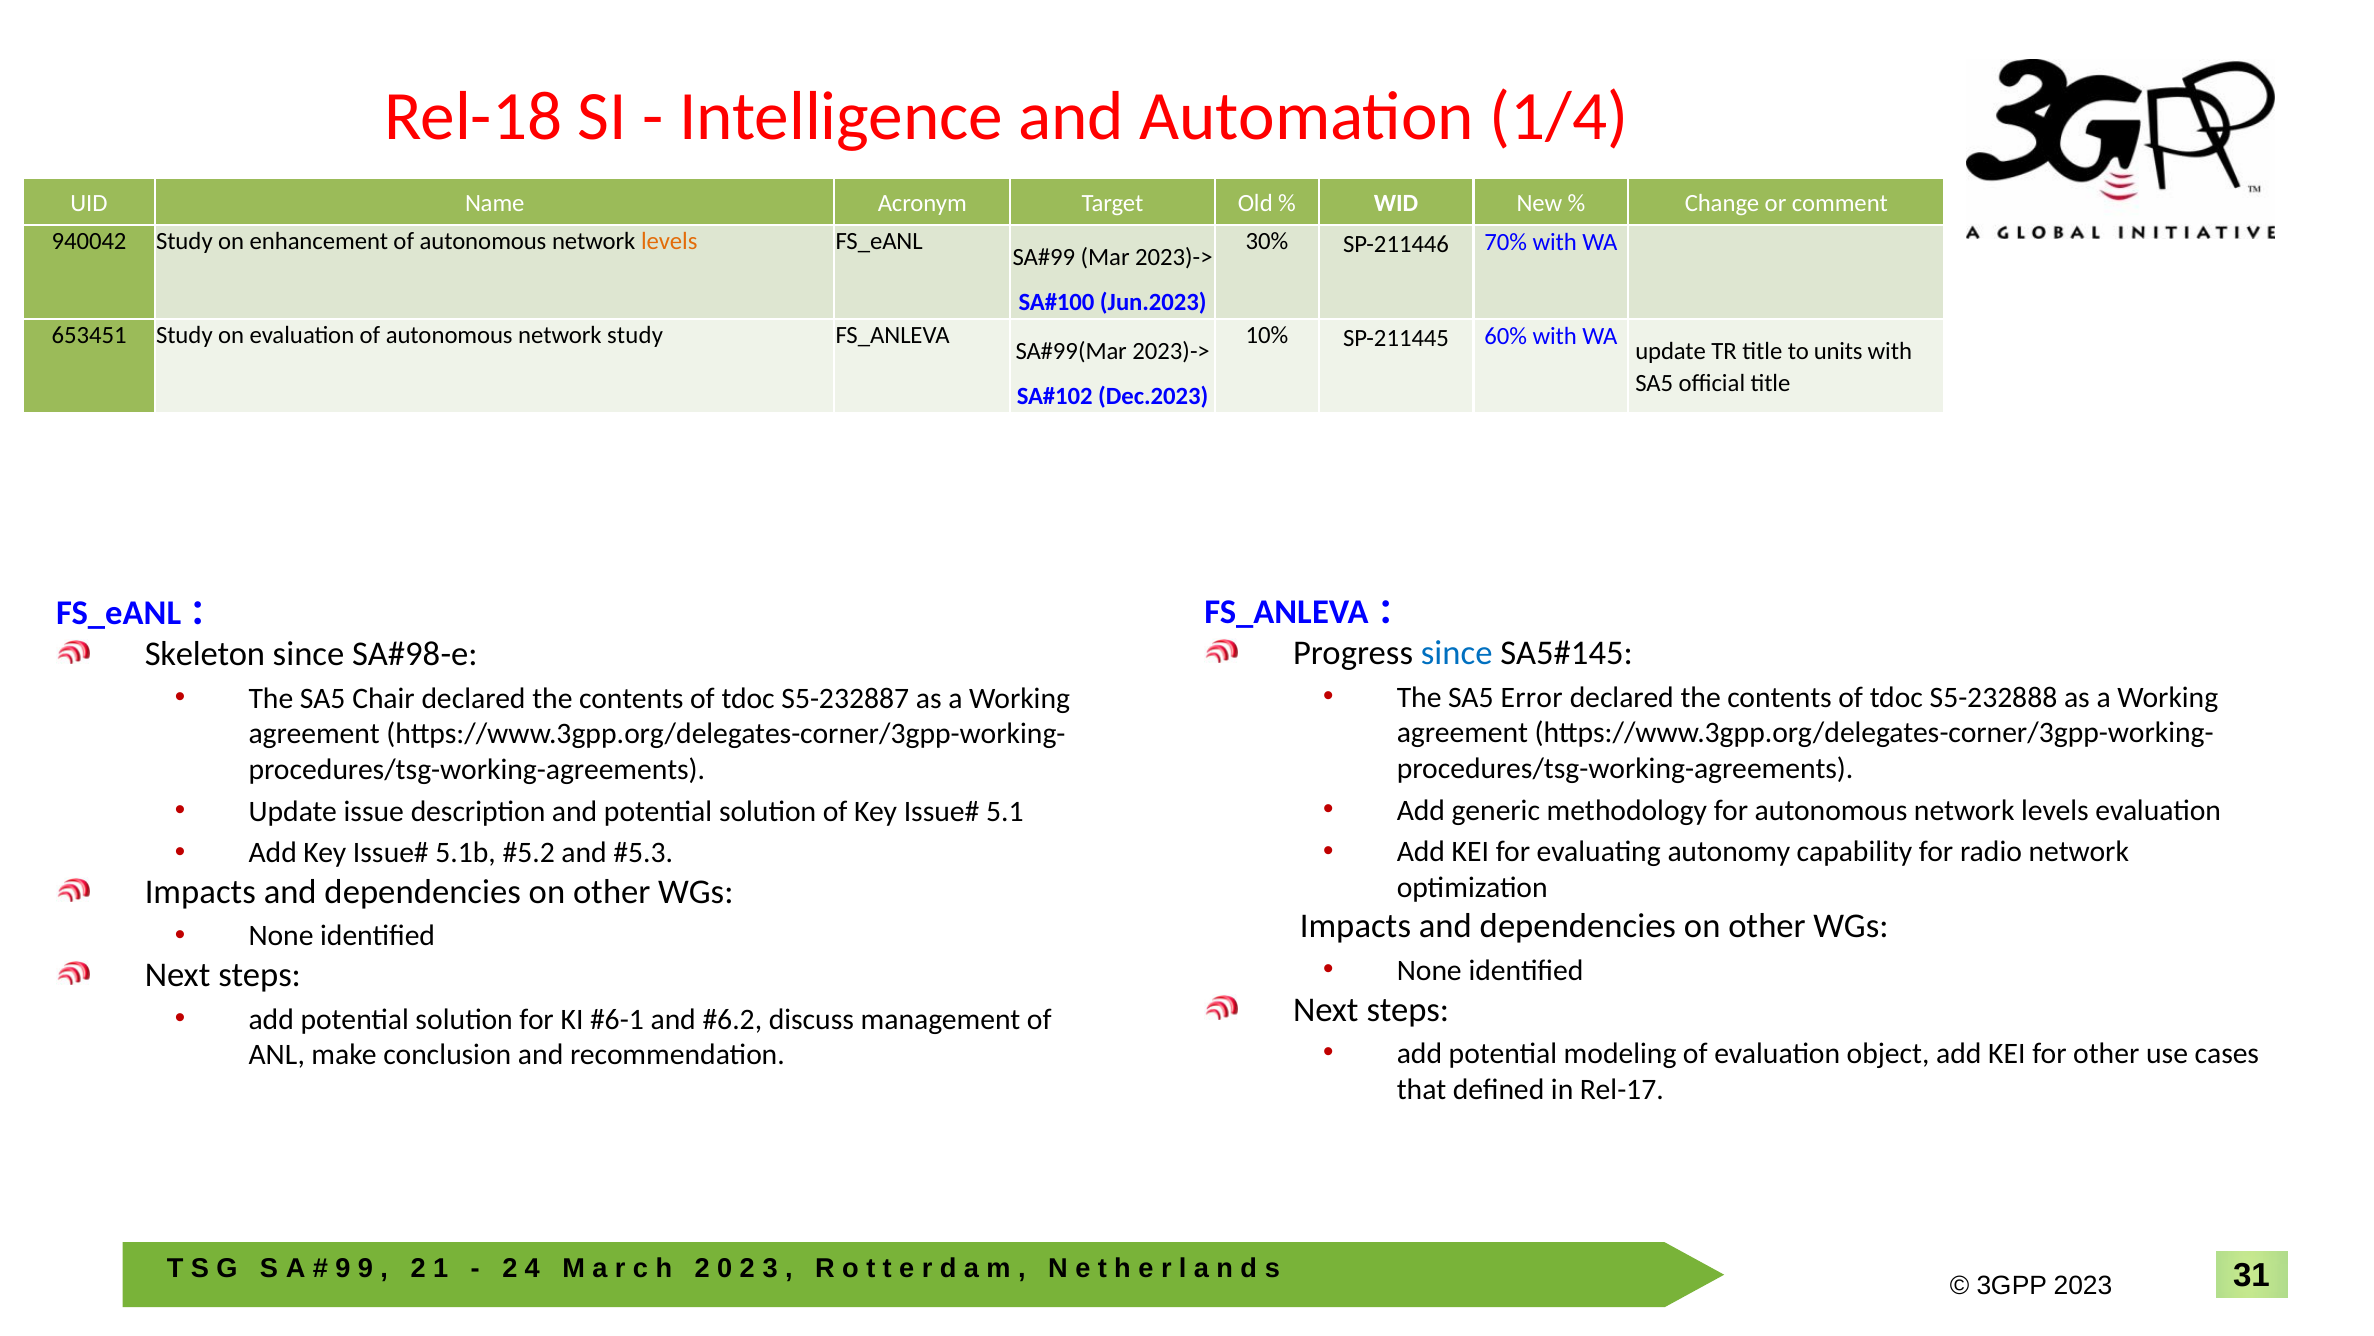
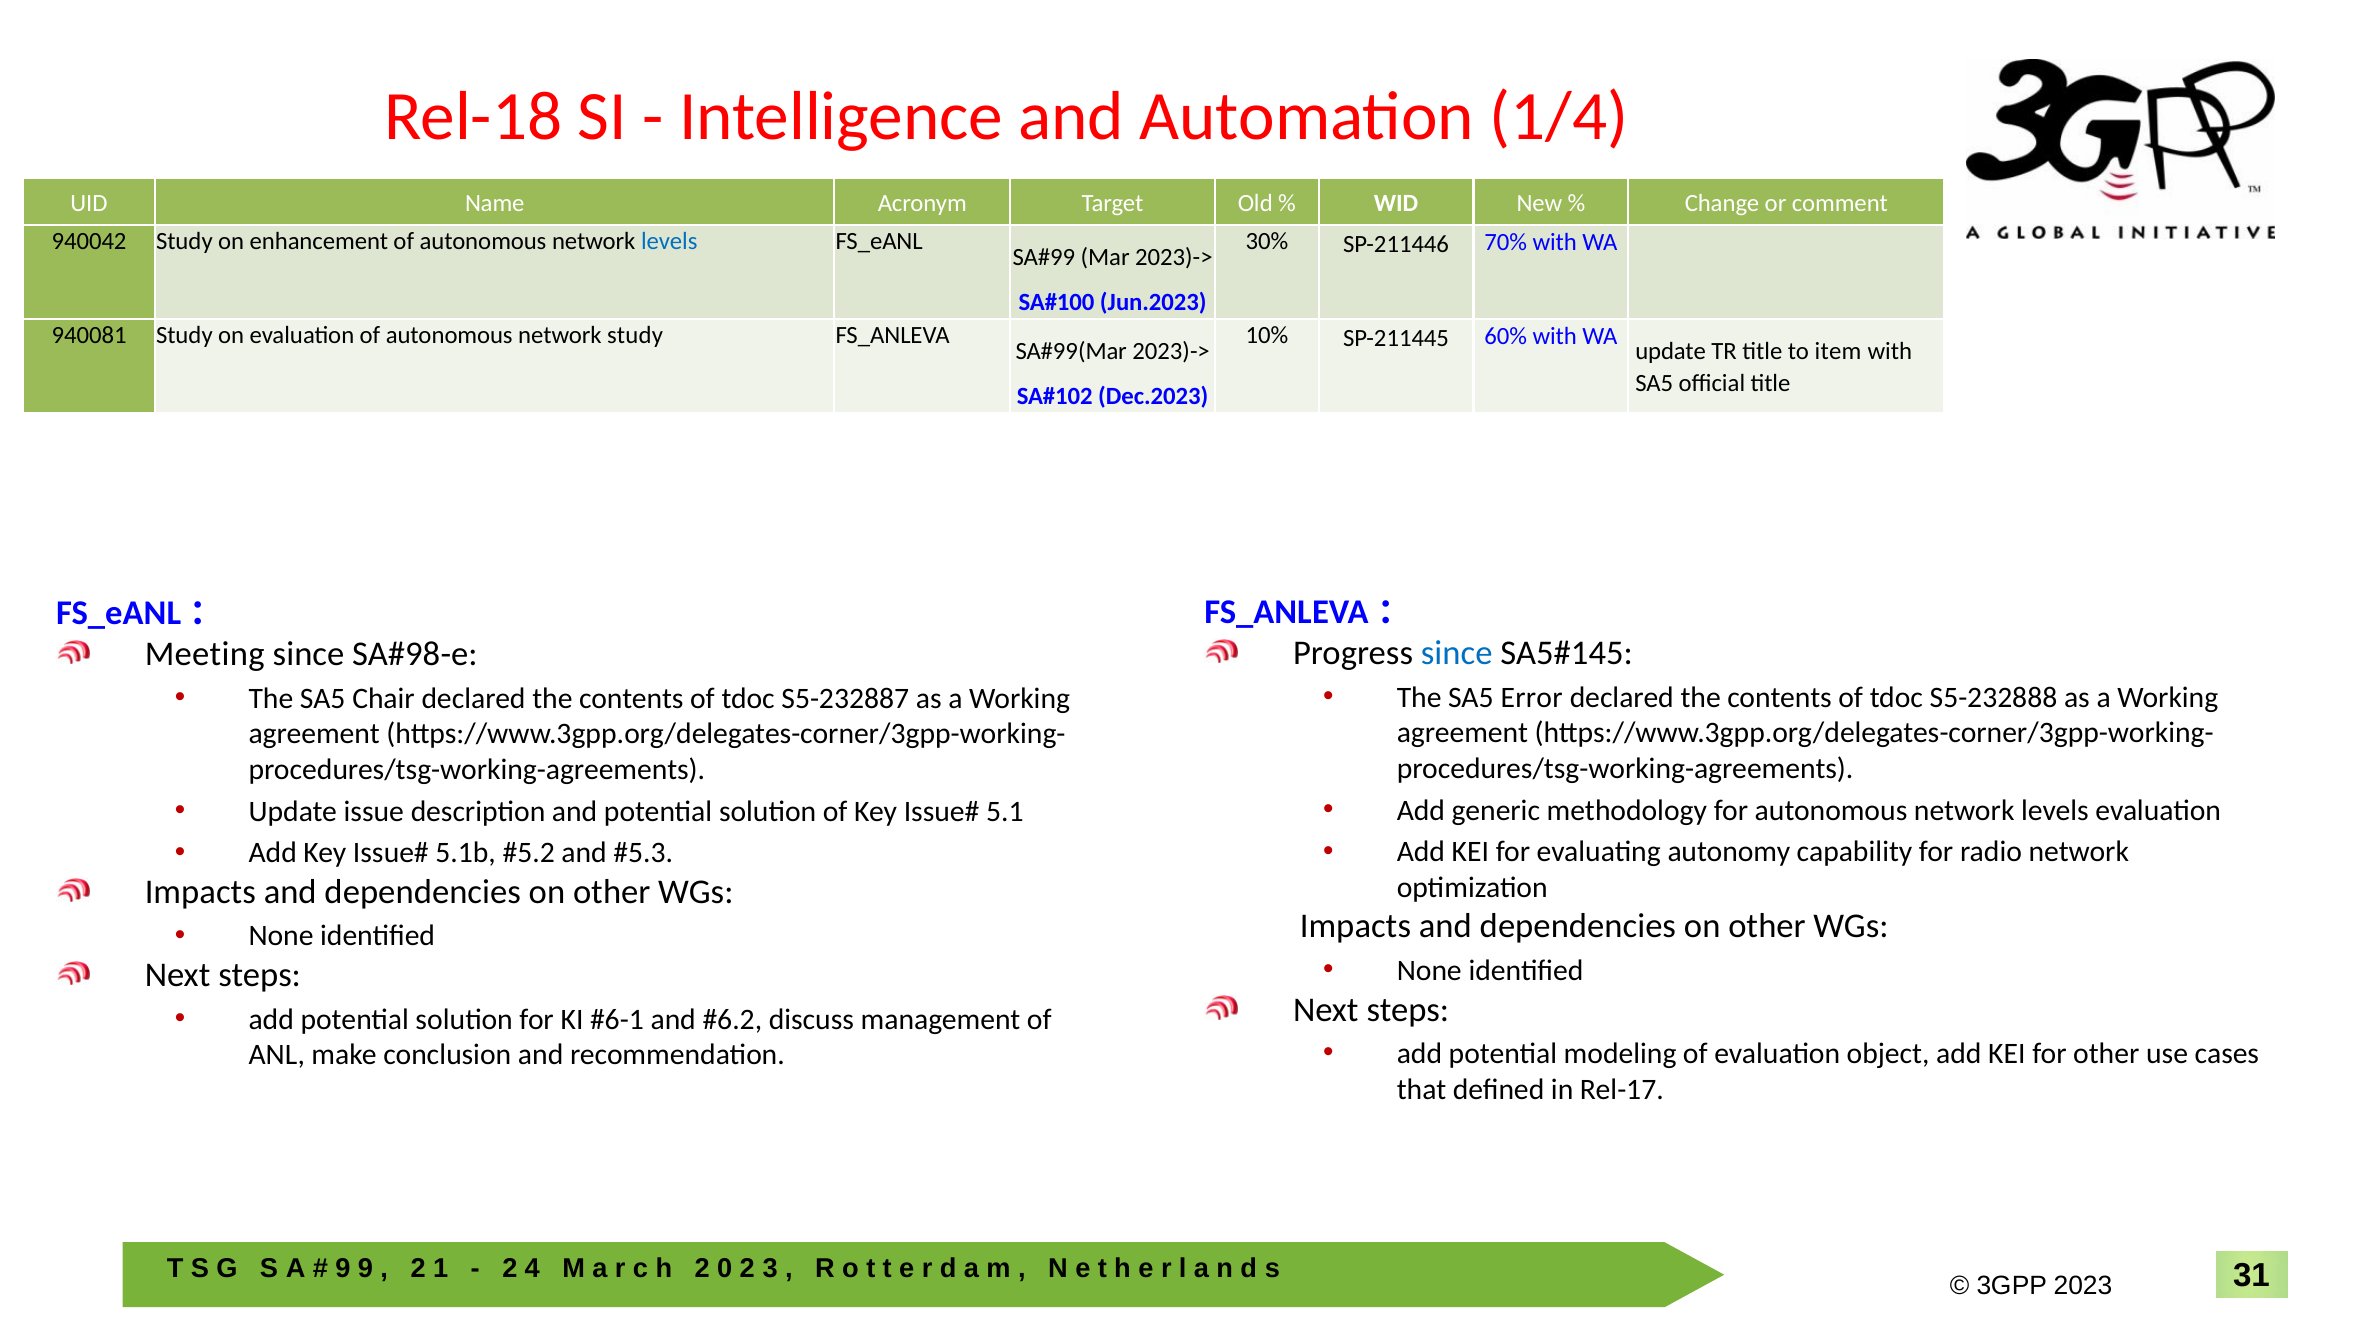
levels colour: orange -> blue (669, 241)
653451: 653451 -> 940081 (89, 335)
units: units -> item (1838, 351)
Skeleton: Skeleton -> Meeting (205, 654)
